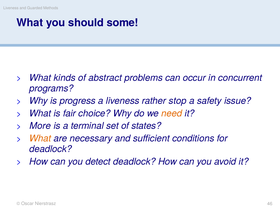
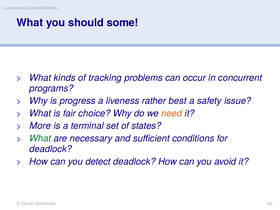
abstract: abstract -> tracking (105, 78)
stop: stop -> best (178, 101)
What colour: orange -> green (40, 138)
